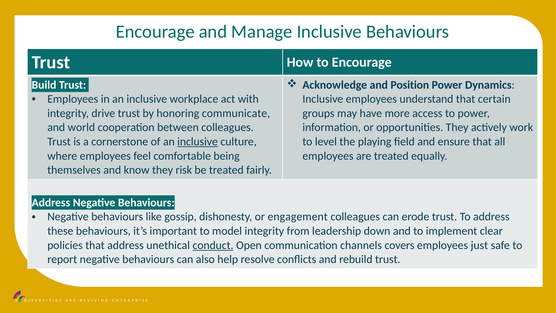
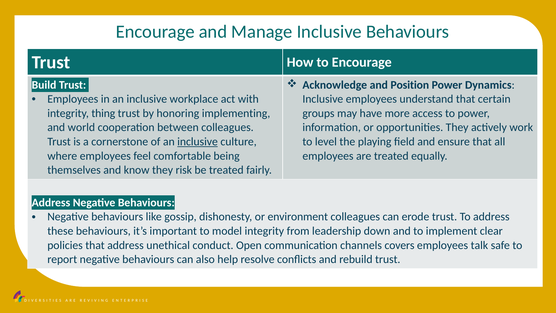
drive: drive -> thing (103, 113)
communicate: communicate -> implementing (236, 113)
engagement: engagement -> environment (298, 217)
conduct underline: present -> none (213, 245)
just: just -> talk (479, 245)
